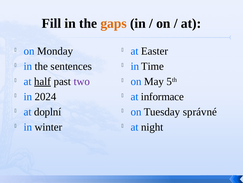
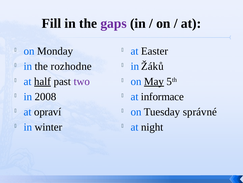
gaps colour: orange -> purple (114, 23)
sentences: sentences -> rozhodne (71, 66)
Time: Time -> Žáků (152, 66)
May underline: none -> present (154, 81)
2024: 2024 -> 2008 (46, 96)
doplní: doplní -> opraví (48, 111)
